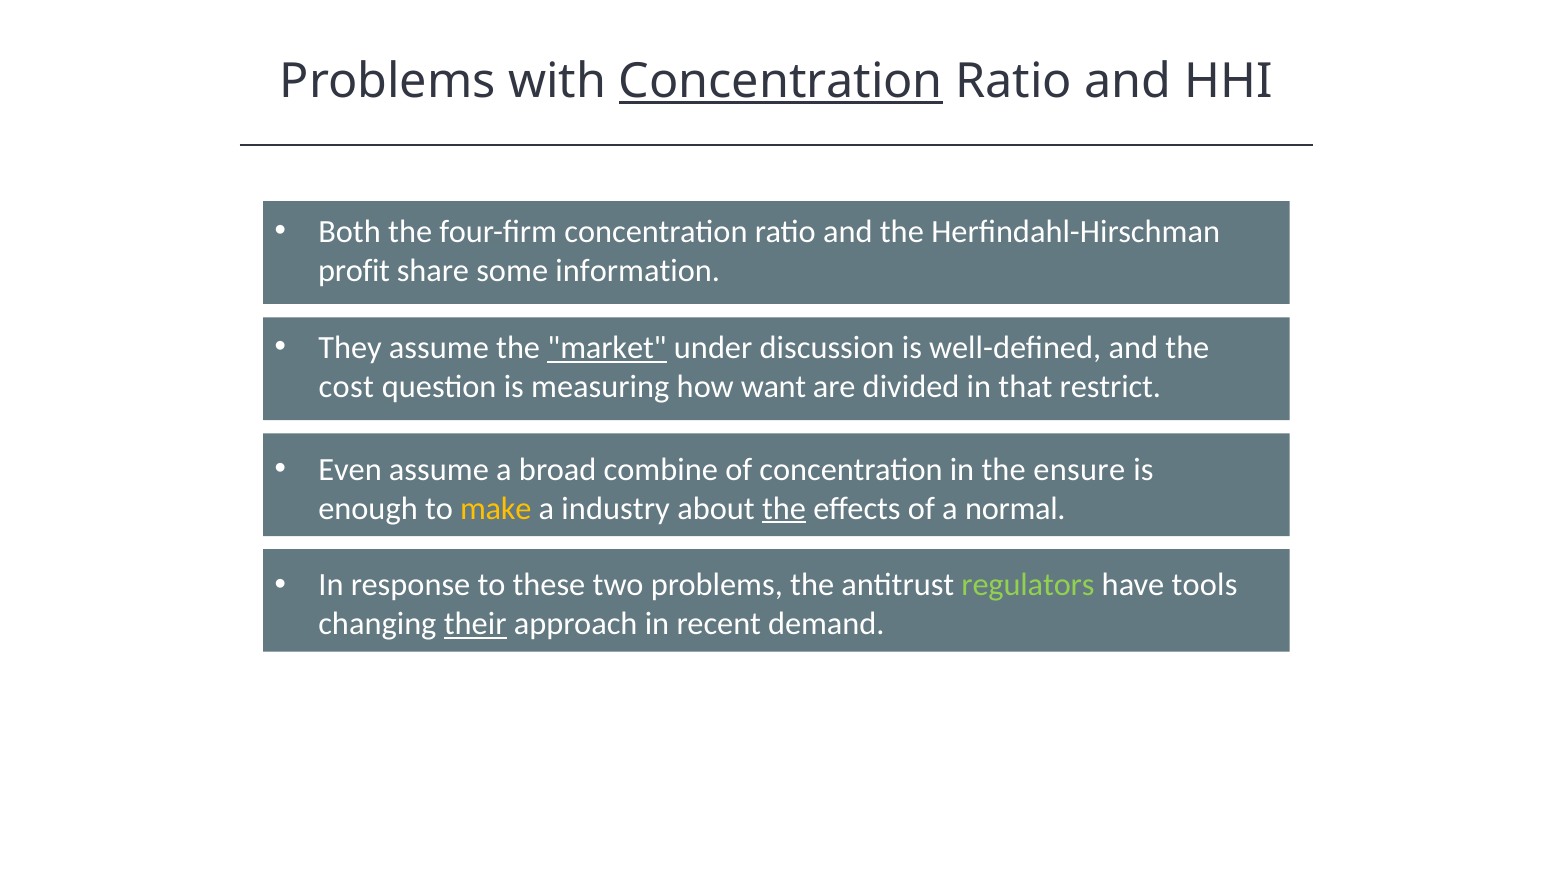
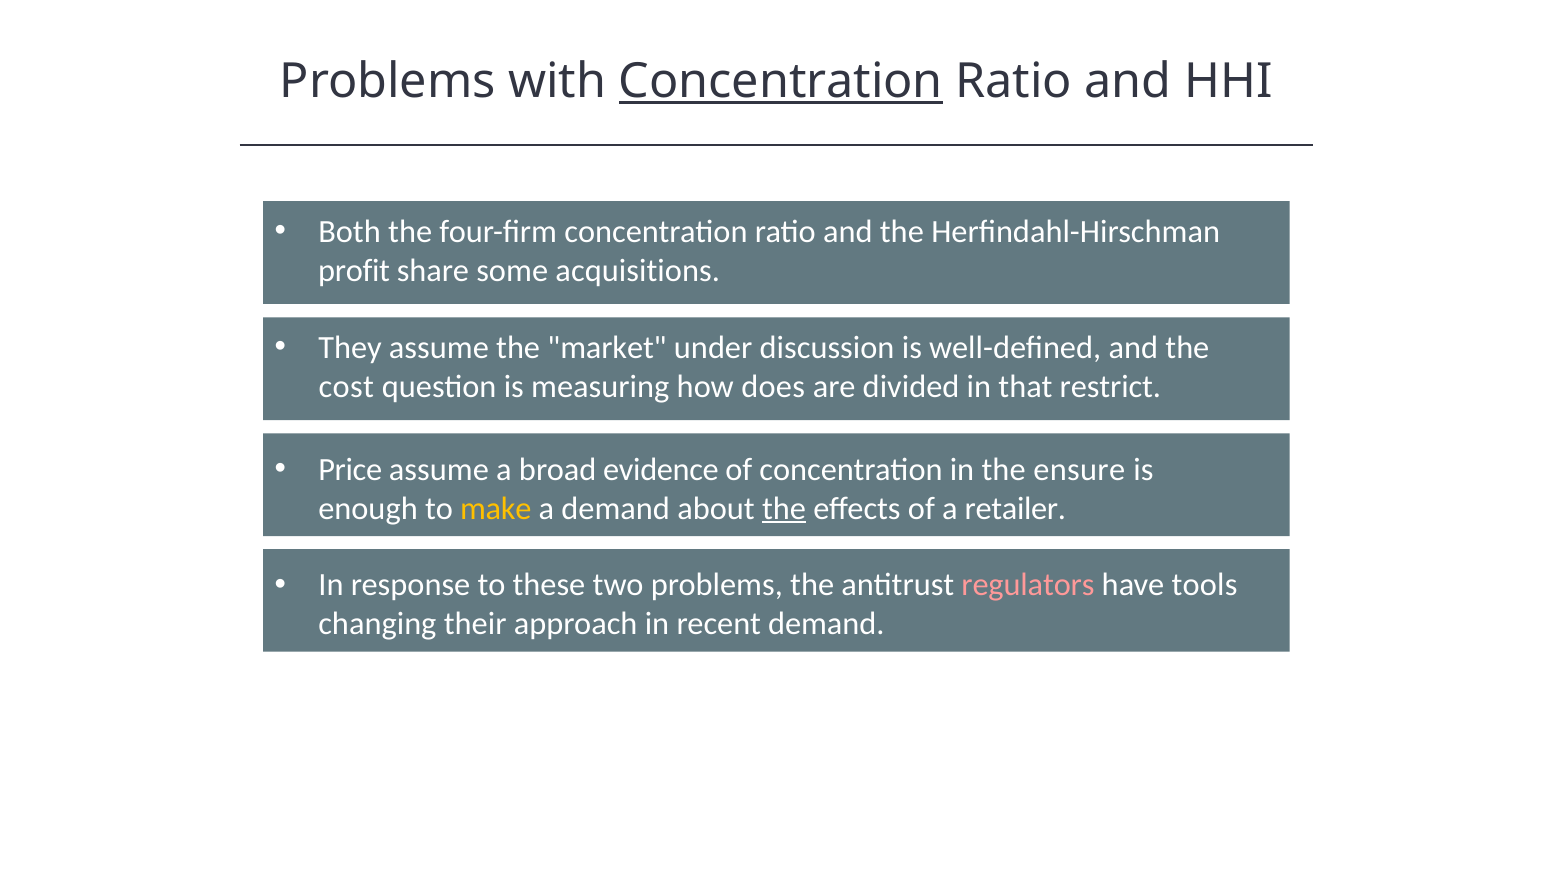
information: information -> acquisitions (638, 271)
market underline: present -> none (607, 348)
want: want -> does (773, 387)
Even: Even -> Price (350, 470)
combine: combine -> evidence (661, 470)
a industry: industry -> demand (616, 509)
normal: normal -> retailer (1015, 509)
regulators colour: light green -> pink (1028, 586)
their underline: present -> none (475, 624)
